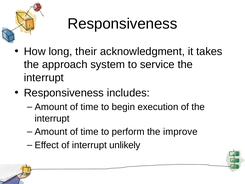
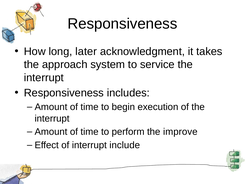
their: their -> later (86, 51)
unlikely: unlikely -> include (125, 145)
